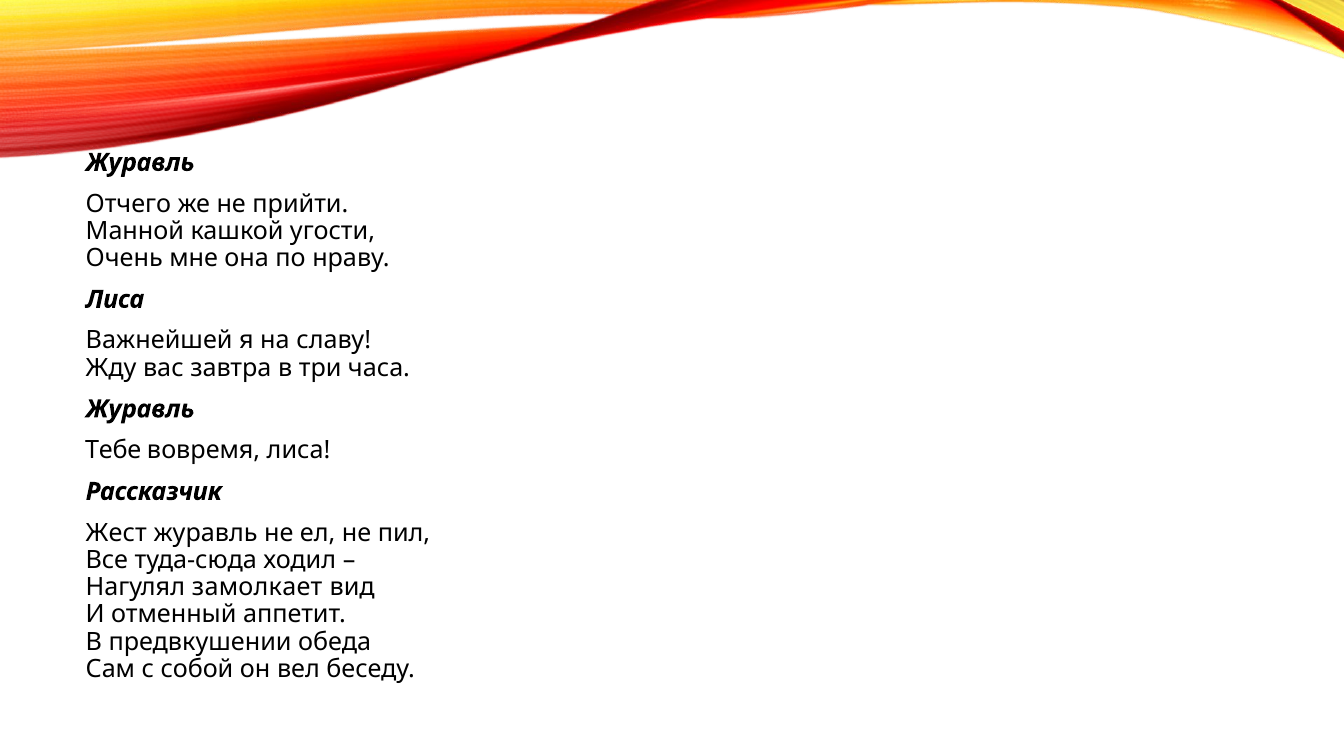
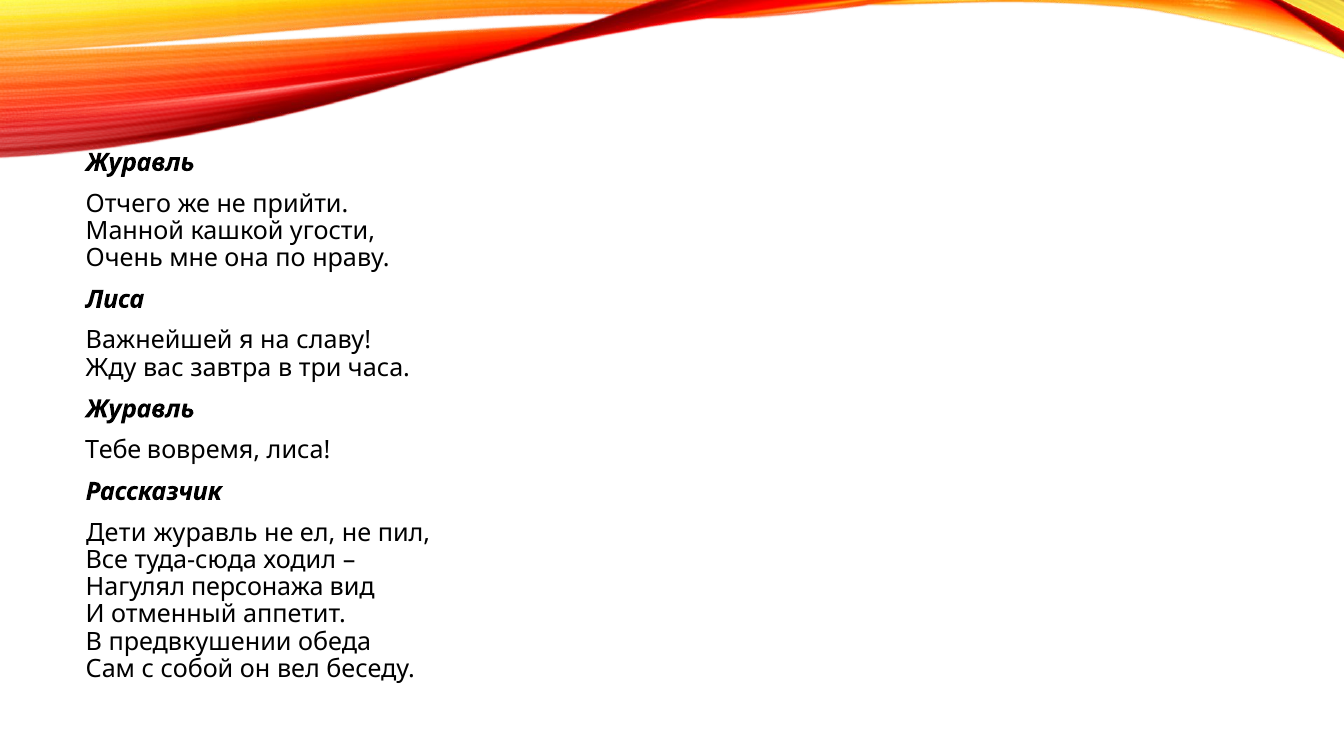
Жест: Жест -> Дети (116, 533)
замолкает: замолкает -> персонажа (257, 587)
